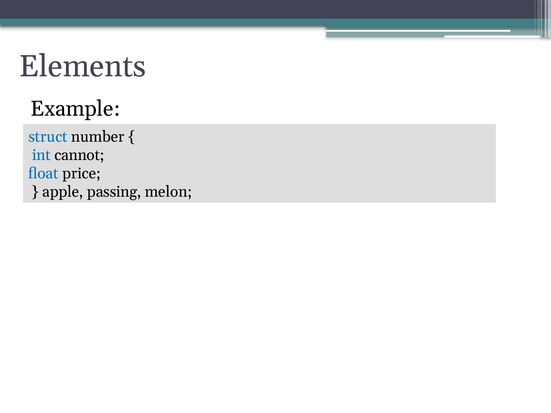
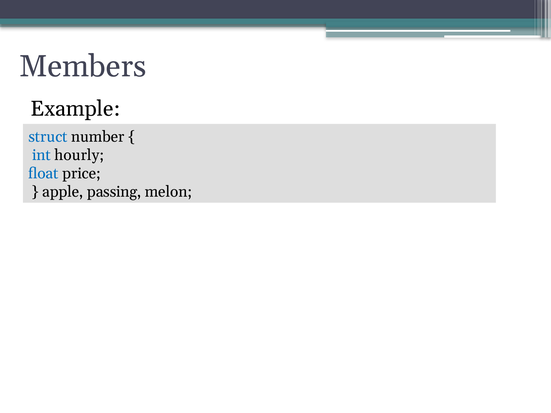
Elements: Elements -> Members (83, 66)
cannot: cannot -> hourly (79, 155)
